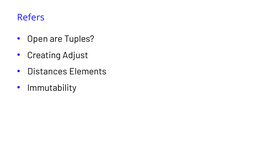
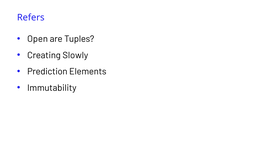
Adjust: Adjust -> Slowly (75, 55)
Distances: Distances -> Prediction (47, 72)
